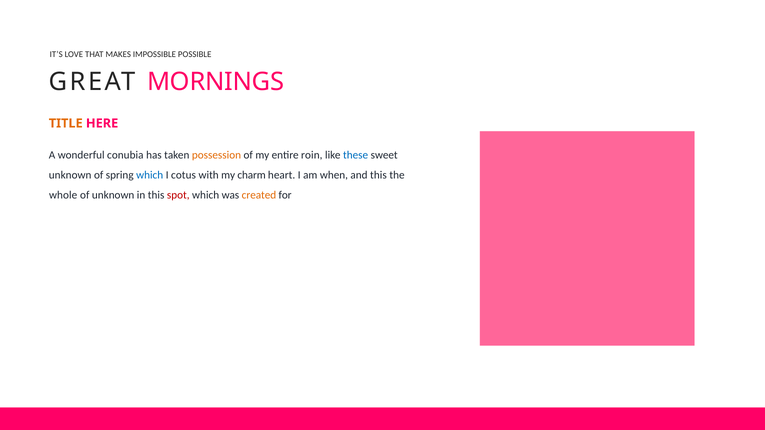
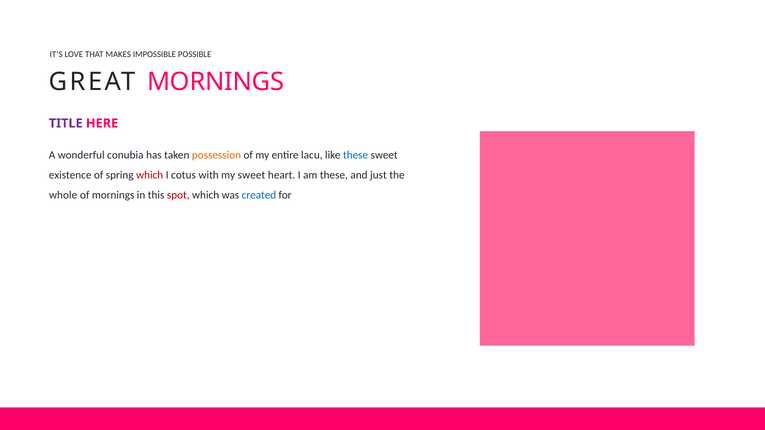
TITLE colour: orange -> purple (66, 123)
roin: roin -> lacu (312, 155)
unknown: unknown -> existence (70, 175)
which colour: blue -> red (150, 175)
my charm: charm -> sweet (251, 175)
am when: when -> these (334, 175)
and this: this -> just (378, 175)
of unknown: unknown -> mornings (113, 195)
created colour: orange -> blue (259, 195)
